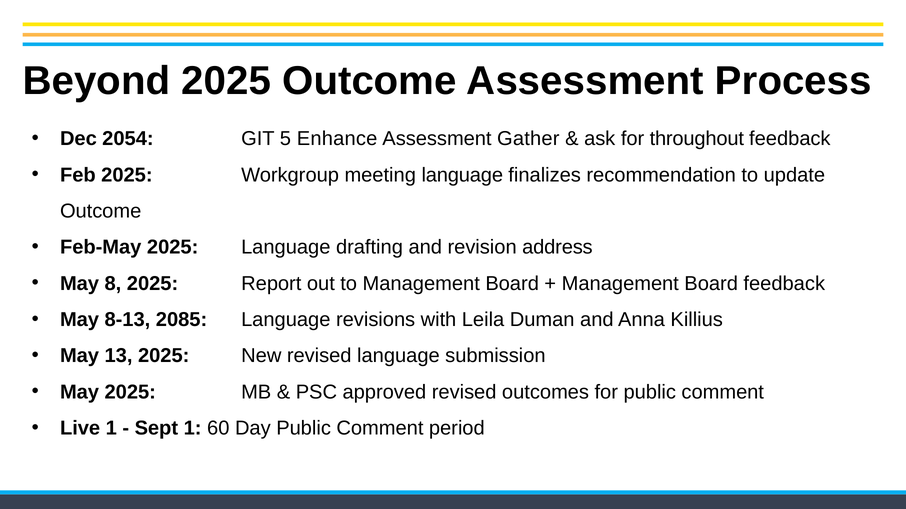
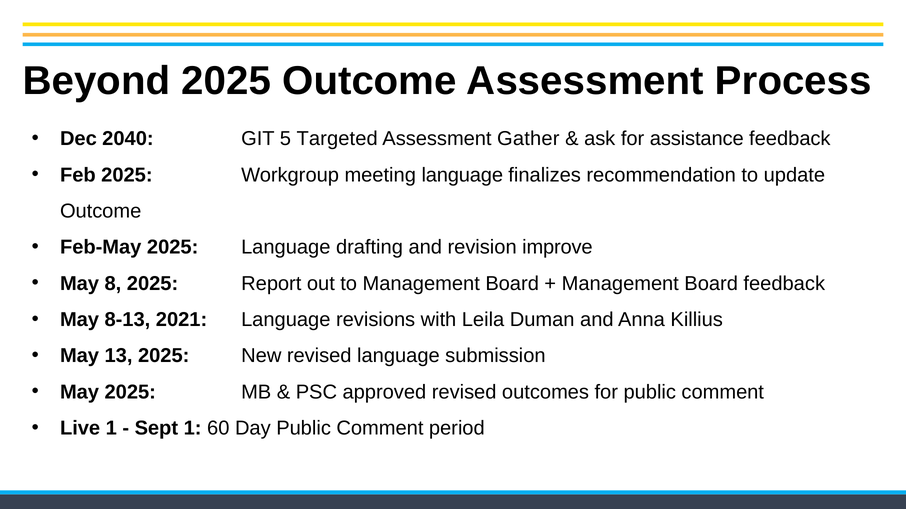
2054: 2054 -> 2040 (128, 139)
Enhance: Enhance -> Targeted (337, 139)
throughout: throughout -> assistance (697, 139)
address: address -> improve (557, 248)
2085: 2085 -> 2021 (182, 320)
